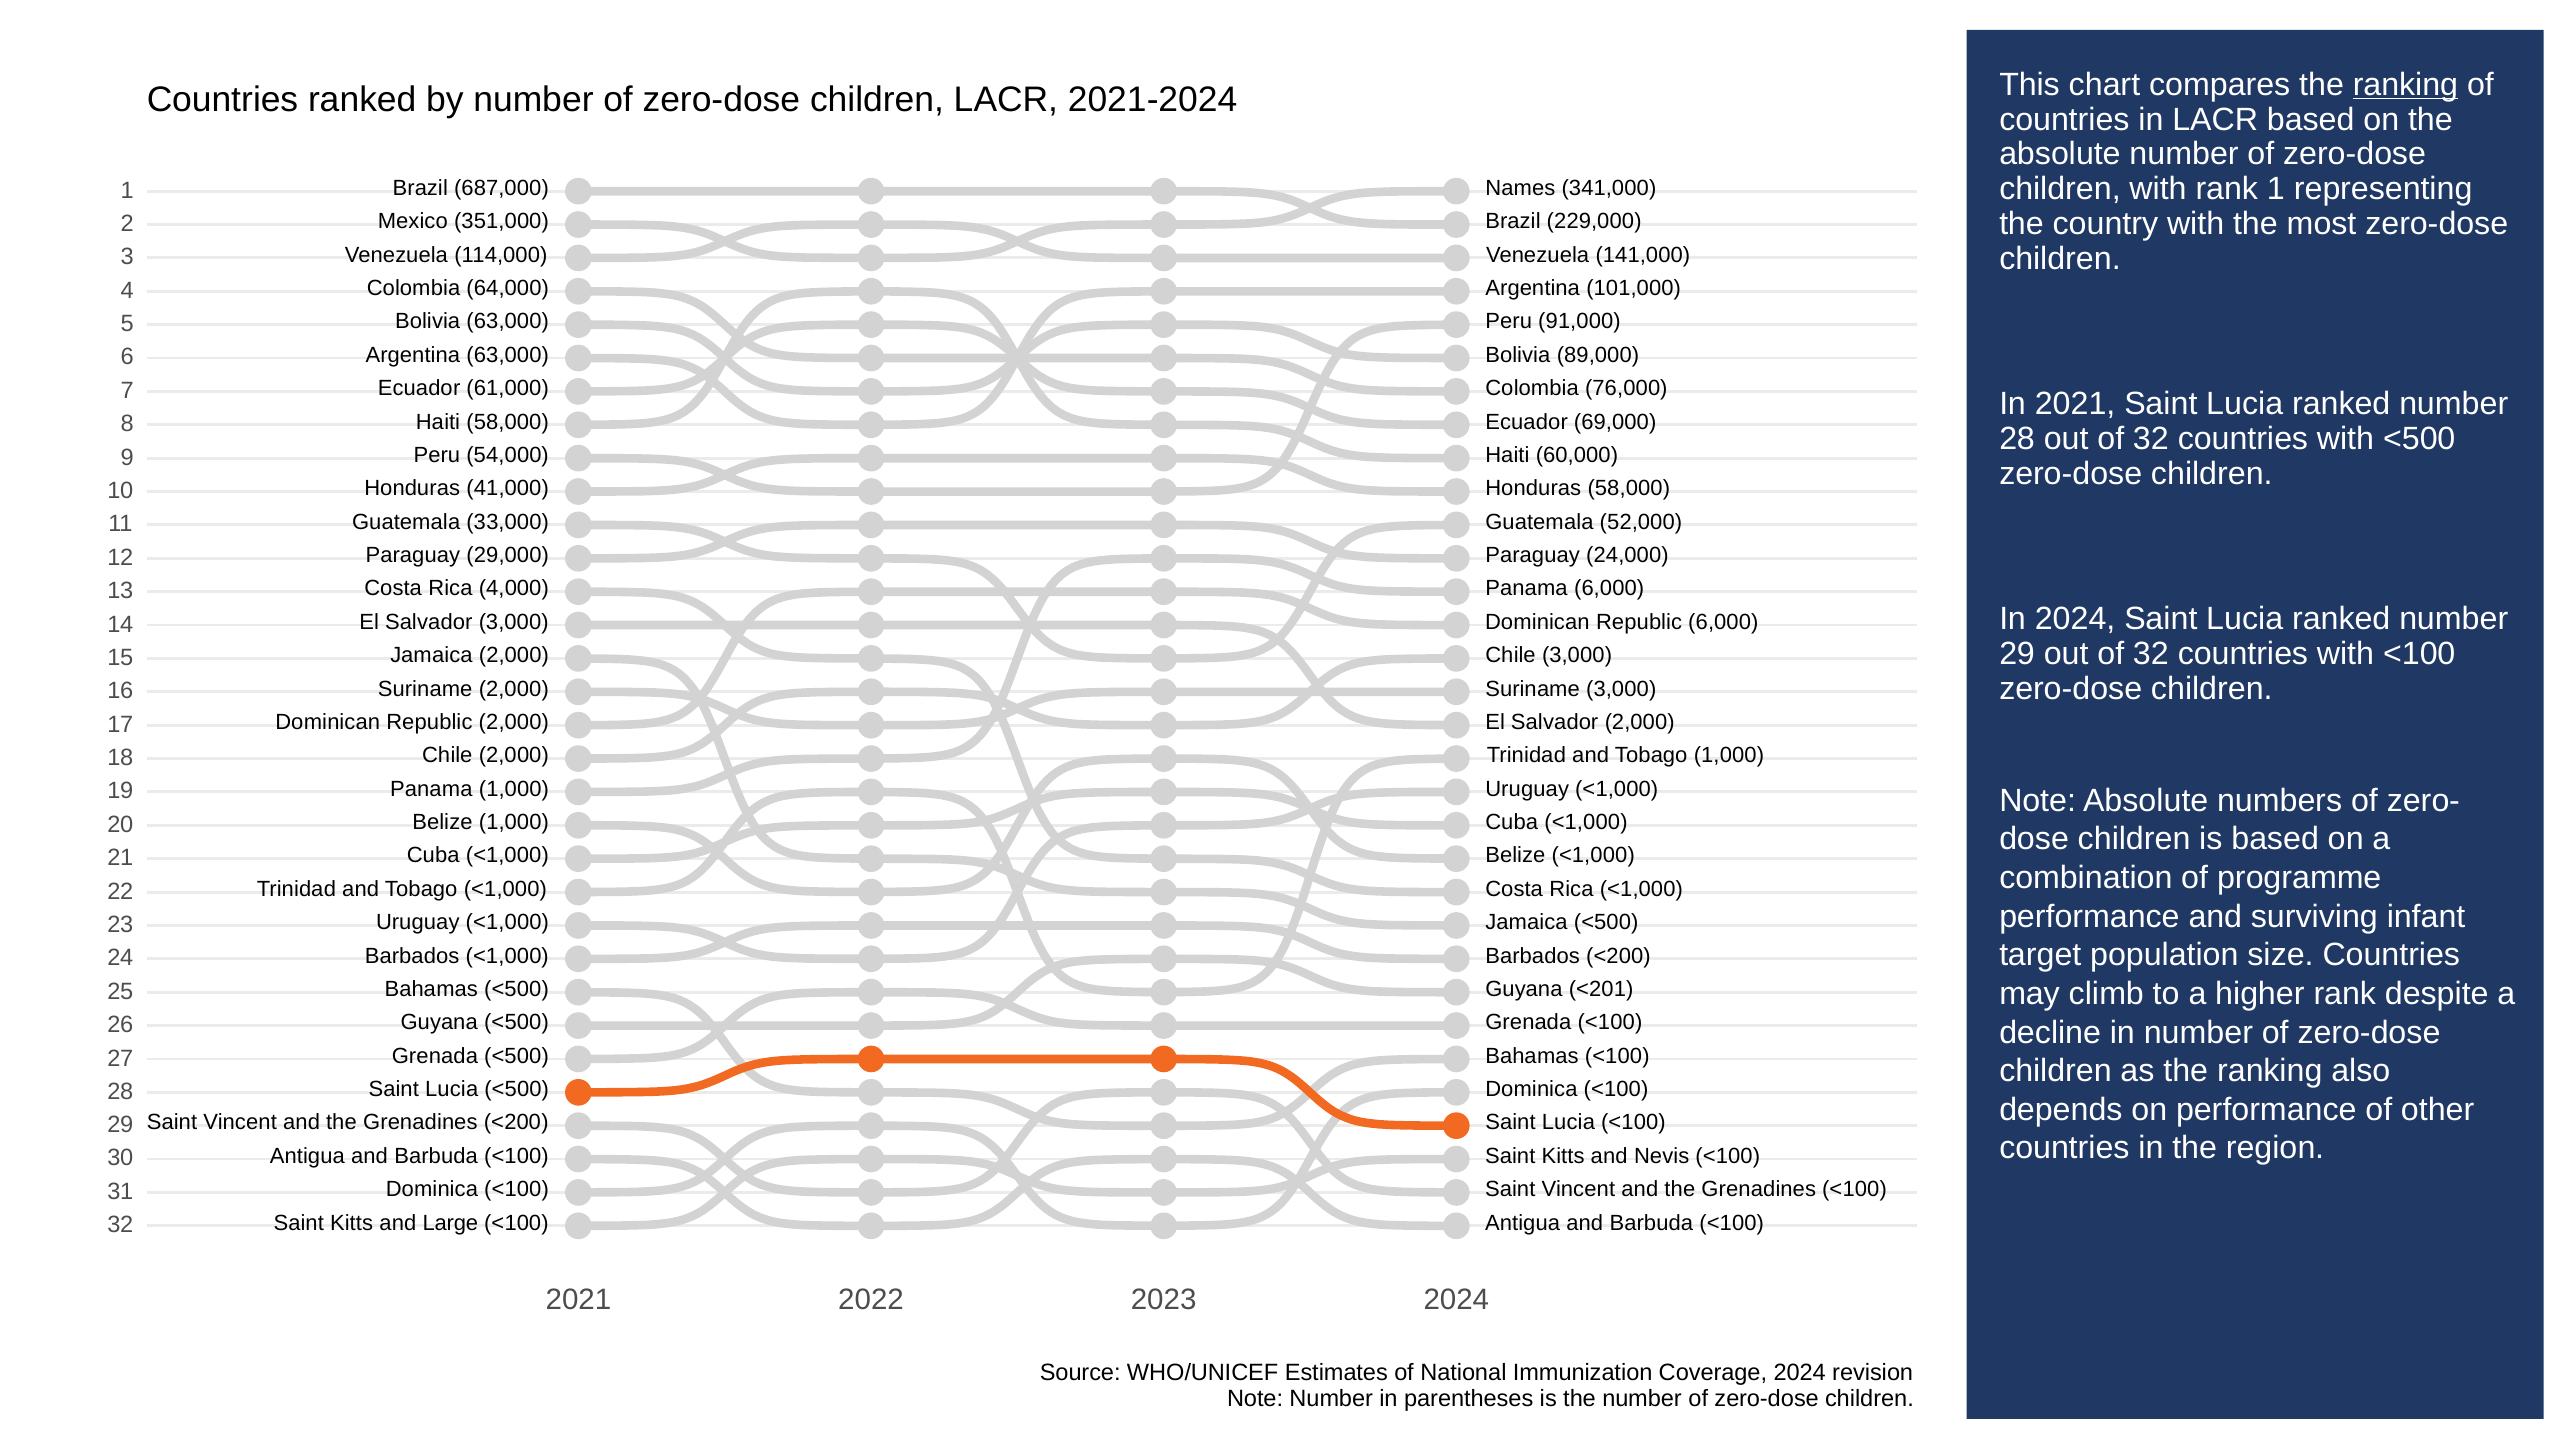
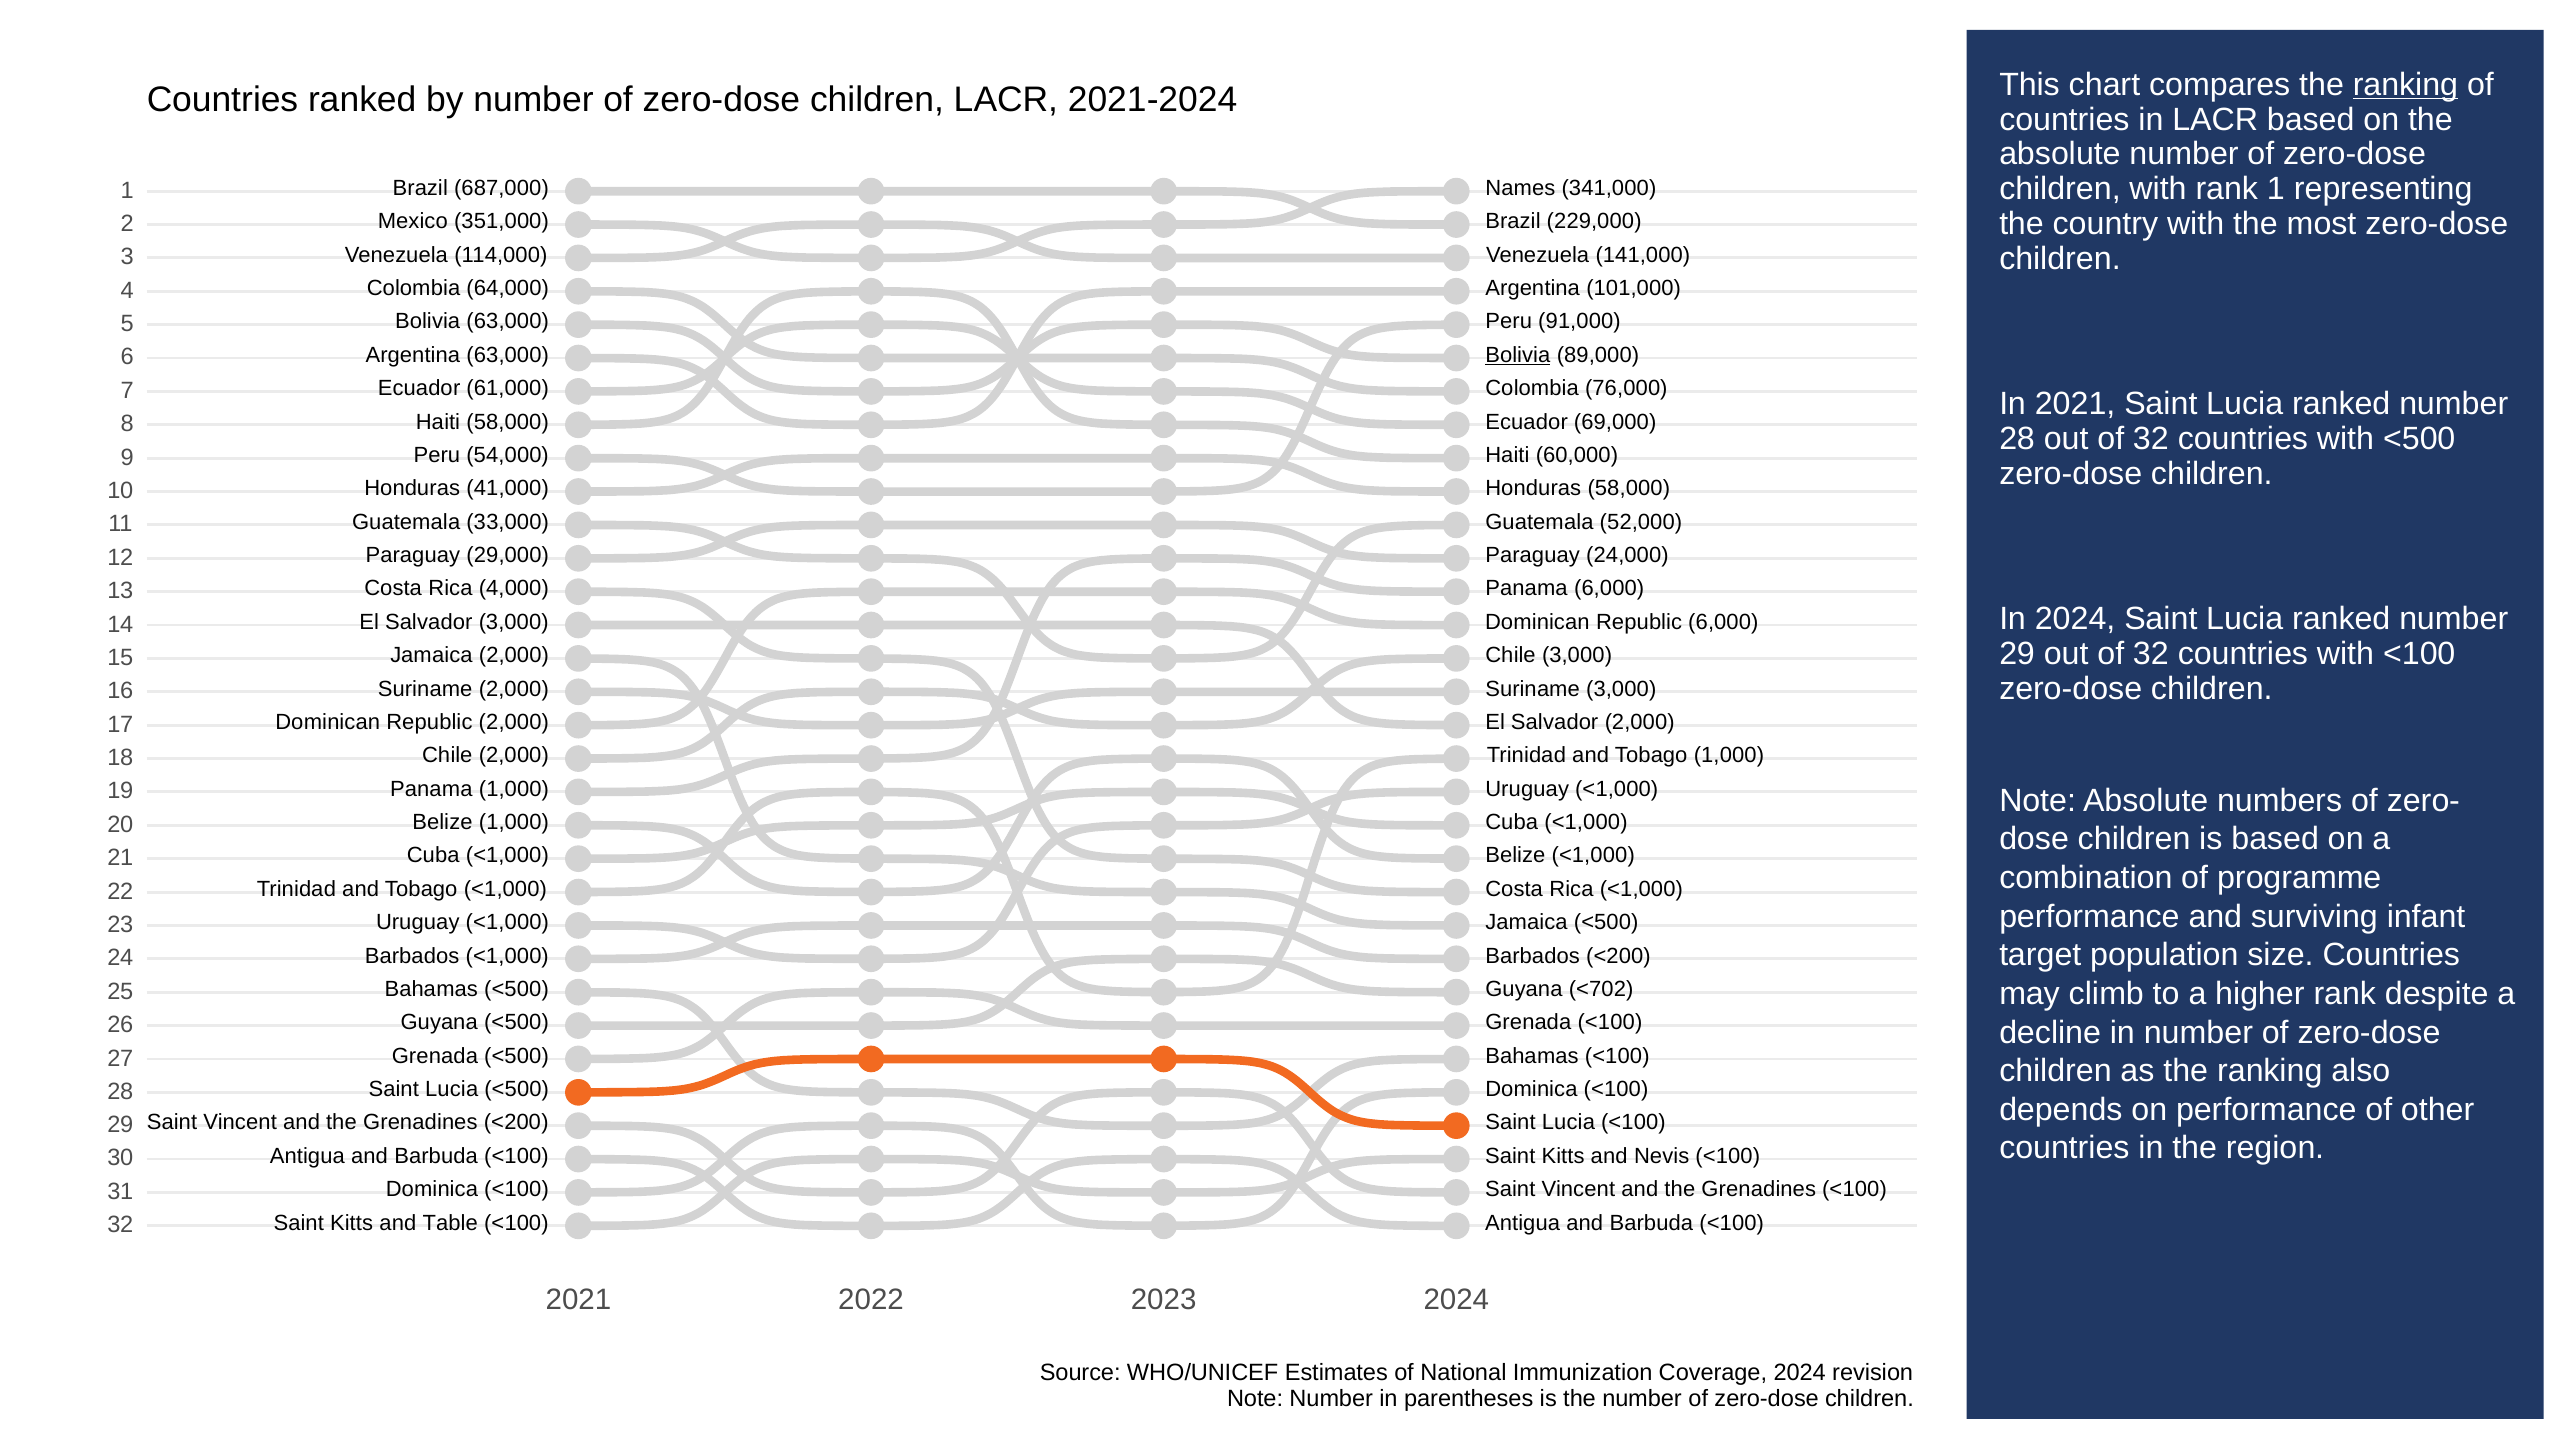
Bolivia underline: none -> present (1518, 355)
<201: <201 -> <702 (1601, 989)
Large: Large -> Table (450, 1223)
